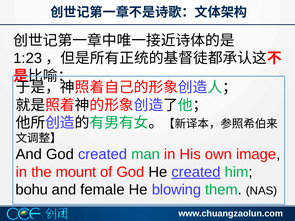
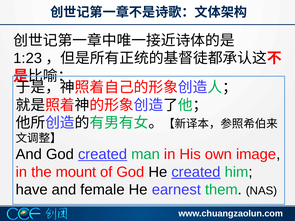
created underline: none -> present (103, 154)
bohu: bohu -> have (32, 190)
blowing: blowing -> earnest (176, 190)
